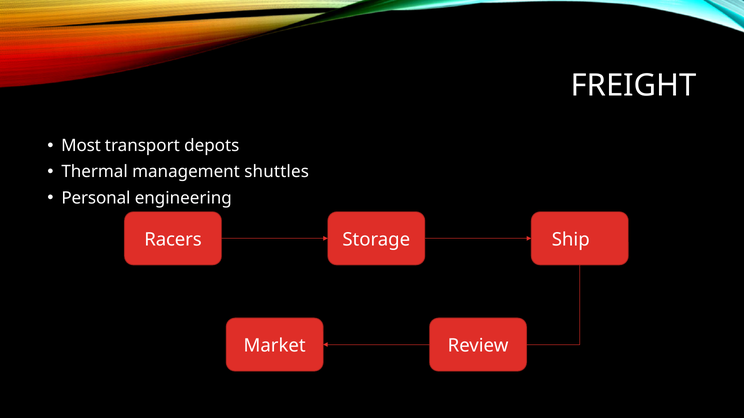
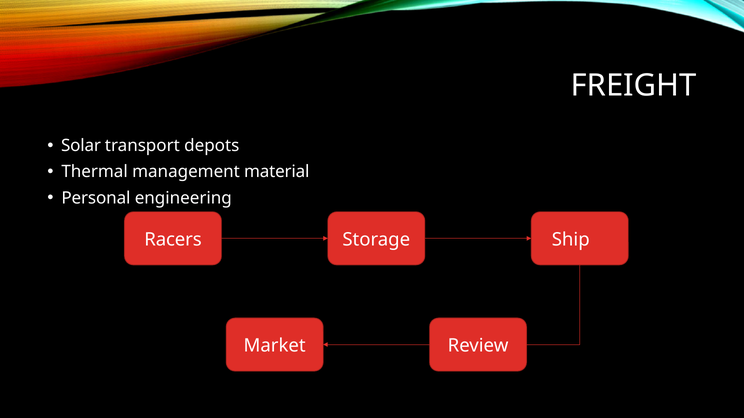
Most: Most -> Solar (81, 146)
shuttles: shuttles -> material (277, 172)
